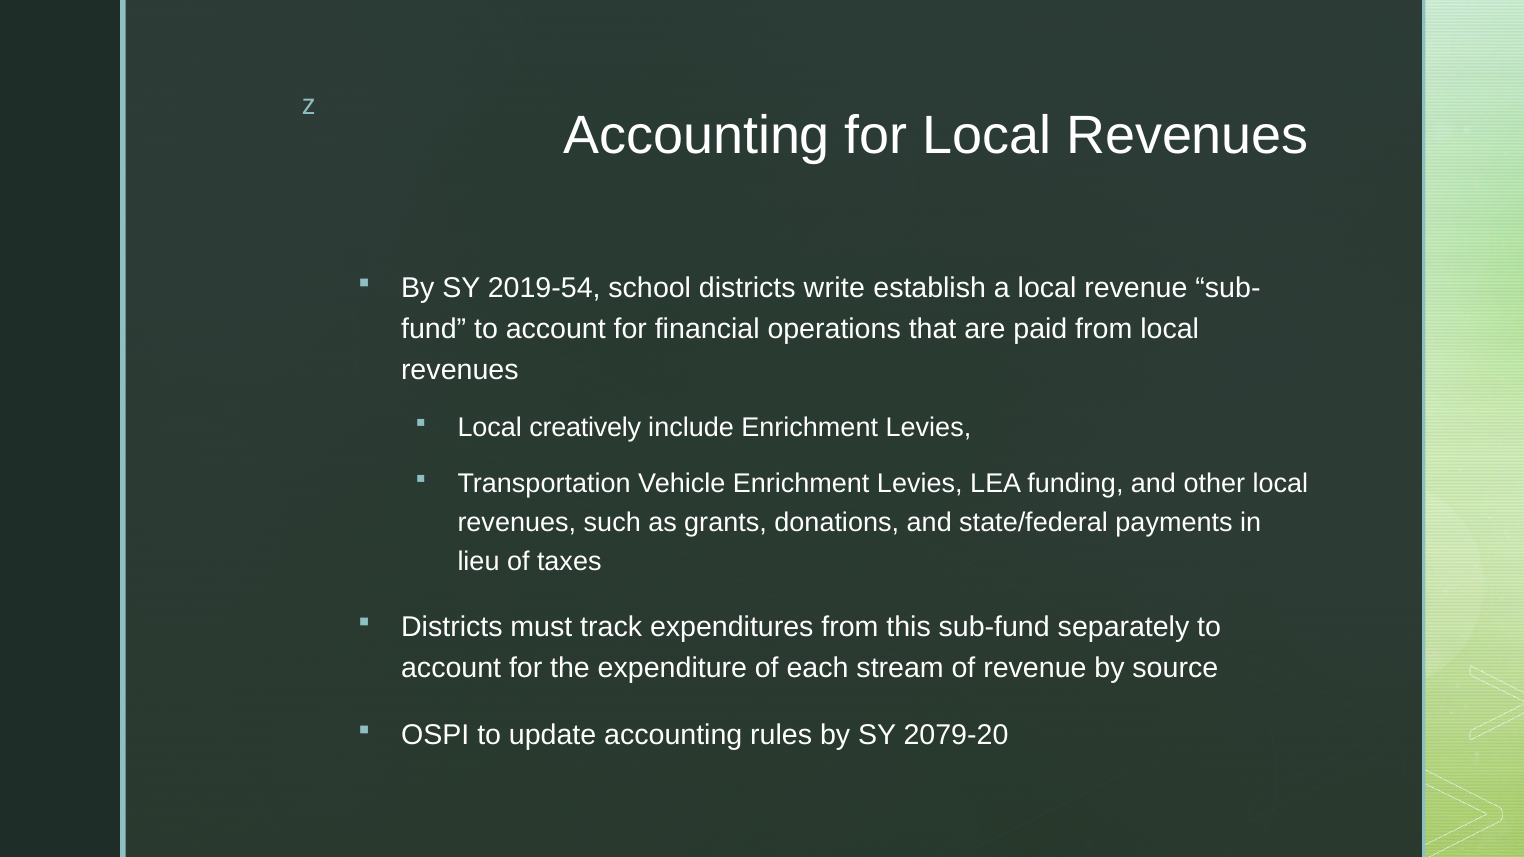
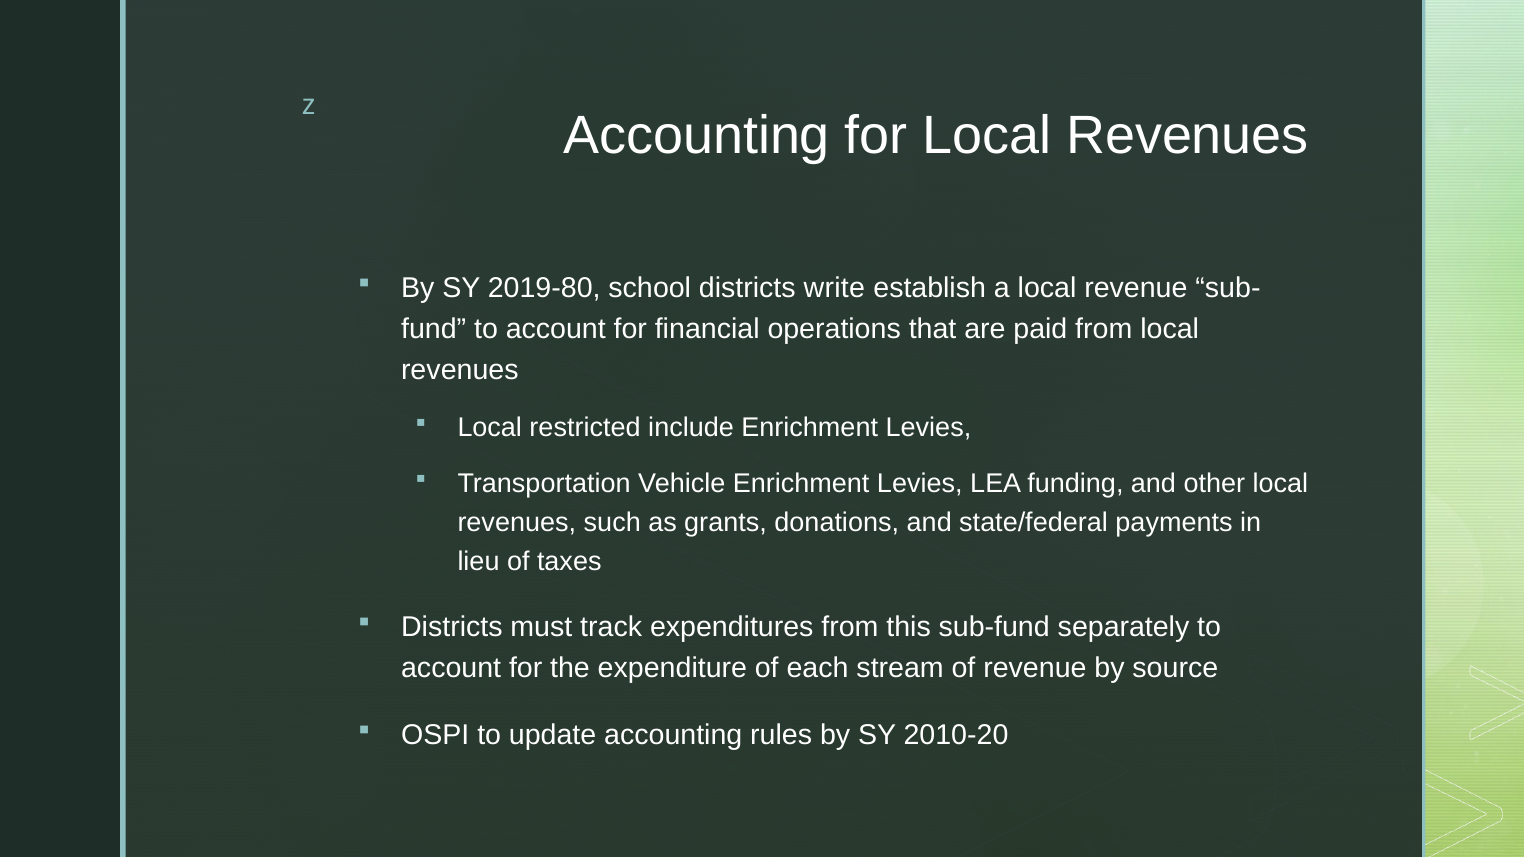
2019-54: 2019-54 -> 2019-80 (544, 288)
creatively: creatively -> restricted (585, 428)
2079-20: 2079-20 -> 2010-20 (956, 735)
